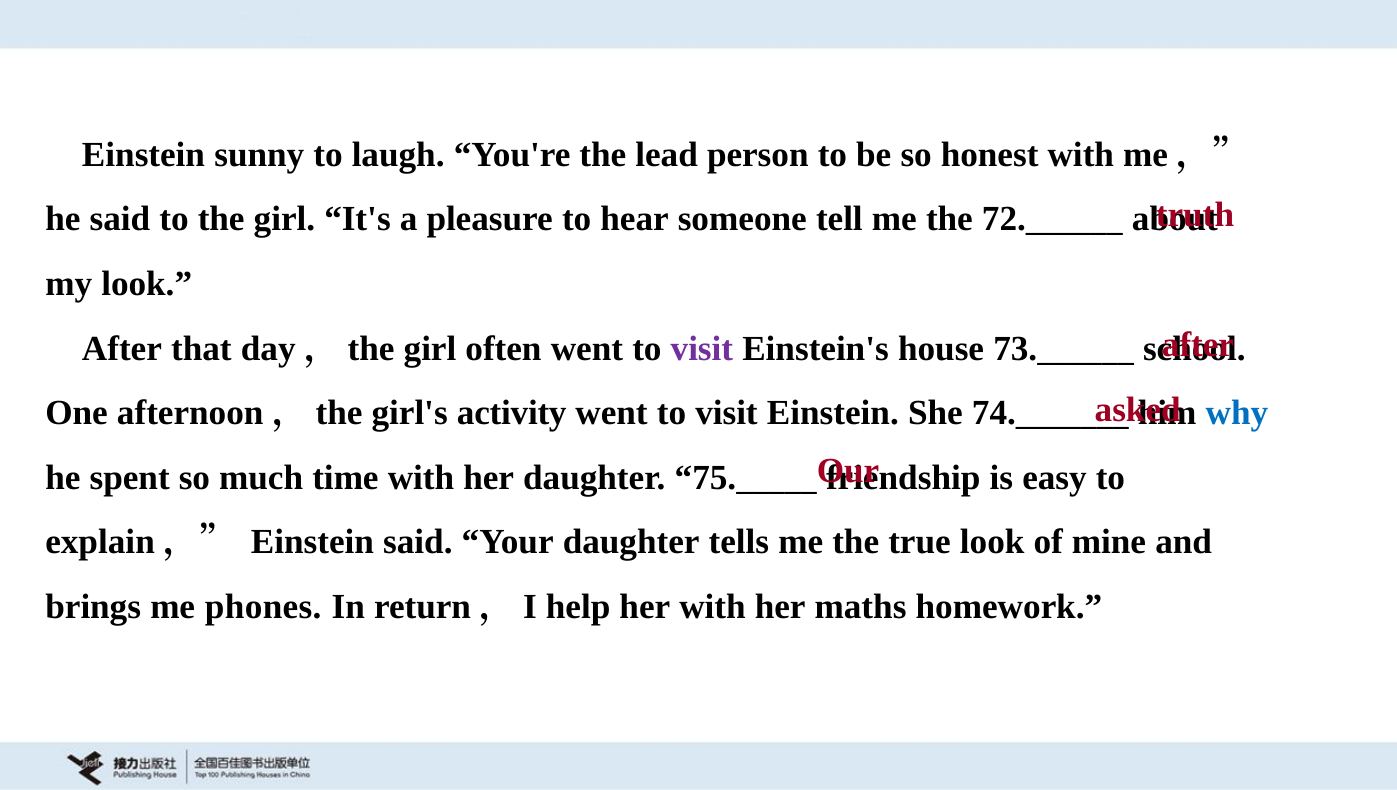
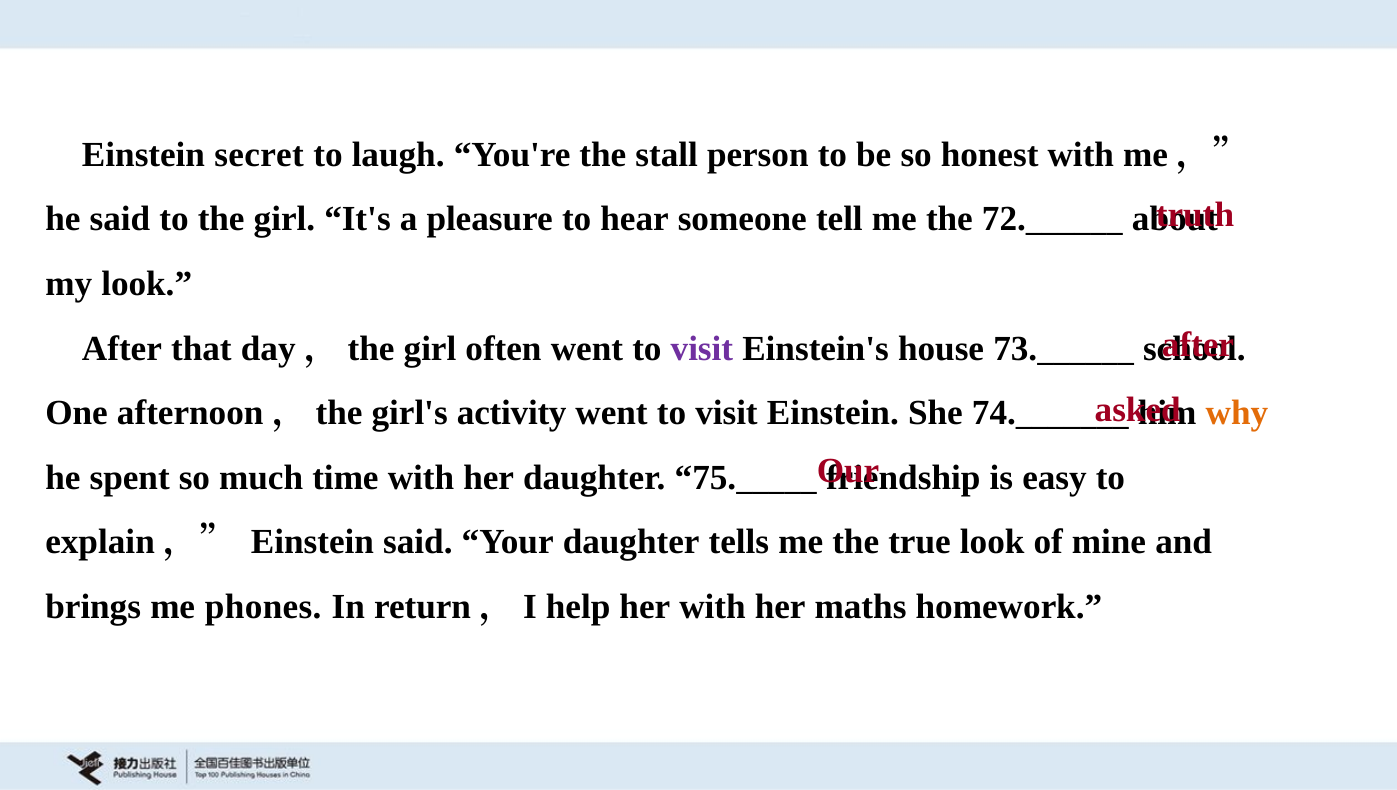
sunny: sunny -> secret (259, 155)
lead: lead -> stall (667, 155)
why colour: blue -> orange (1237, 413)
